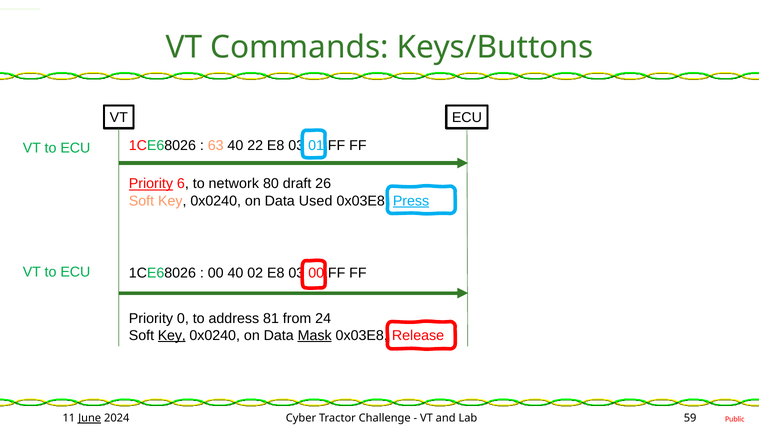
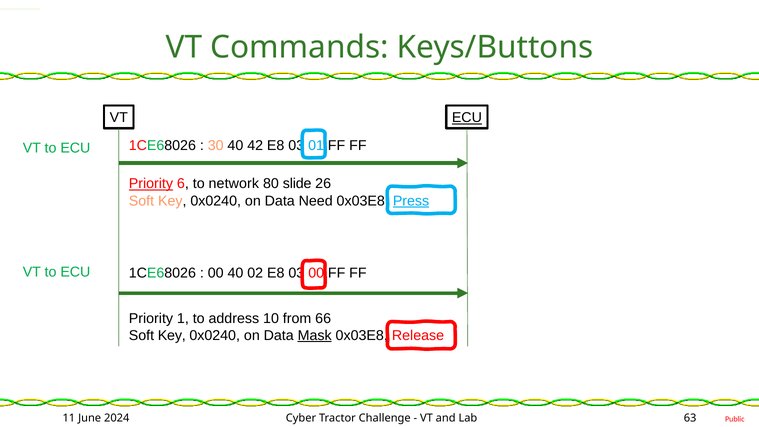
ECU underline: none -> present (467, 118)
63: 63 -> 30 (216, 146)
22: 22 -> 42 (255, 146)
draft: draft -> slide (297, 184)
Used: Used -> Need (316, 201)
0: 0 -> 1 (183, 318)
81: 81 -> 10 (271, 318)
24: 24 -> 66 (323, 318)
Key underline: present -> none (172, 335)
June underline: present -> none (90, 418)
59: 59 -> 63 (690, 418)
